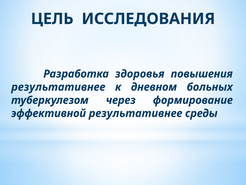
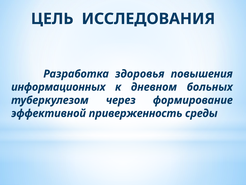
результативнее: результативнее -> информационных (58, 87)
эффективной результативнее: результативнее -> приверженность (136, 113)
